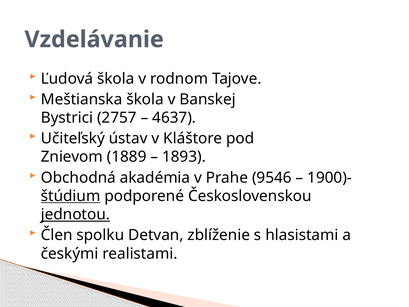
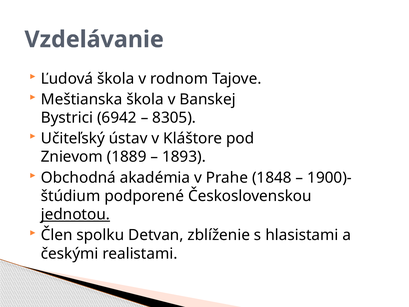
2757: 2757 -> 6942 (117, 118)
4637: 4637 -> 8305 (174, 118)
9546: 9546 -> 1848 (272, 177)
štúdium underline: present -> none (71, 196)
